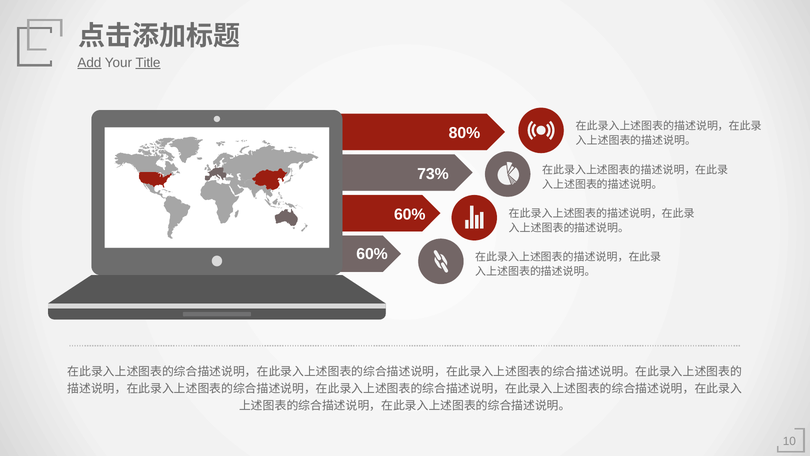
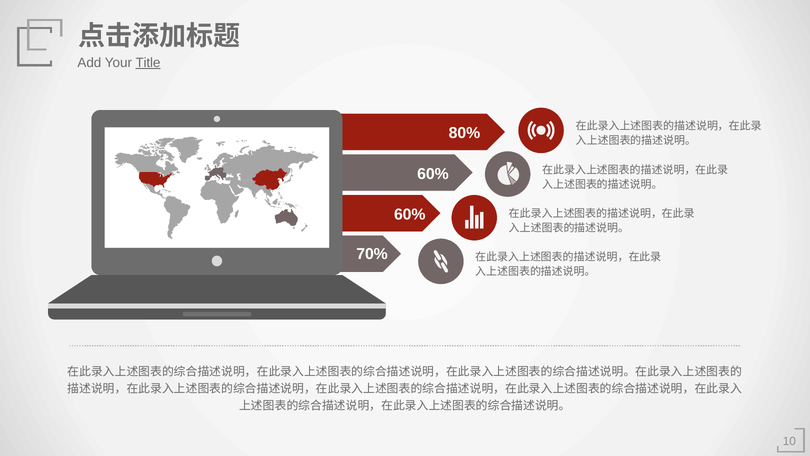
Add underline: present -> none (89, 63)
73%: 73% -> 60% (433, 174)
60%: 60% -> 70% (372, 254)
